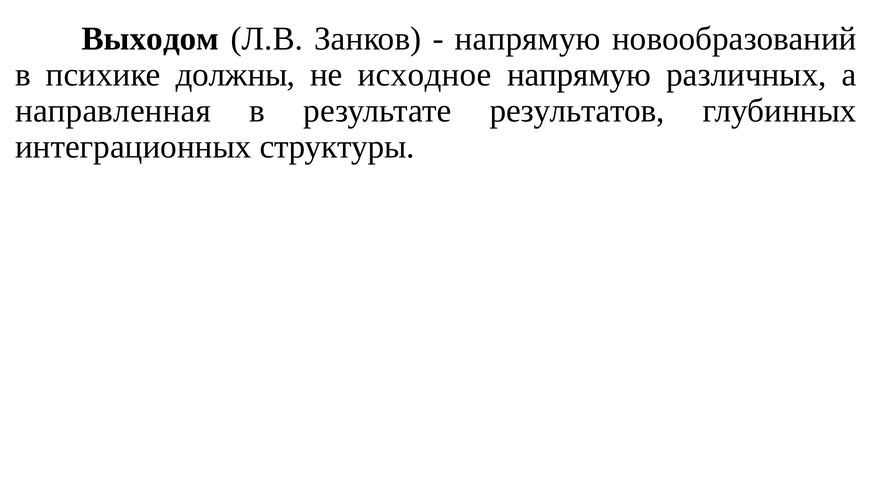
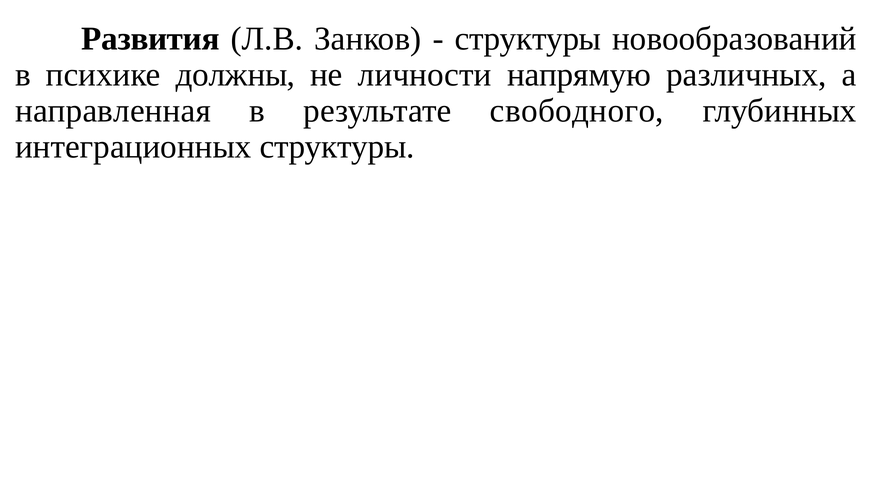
Выходом: Выходом -> Развития (151, 39)
напрямую: напрямую -> структуры (528, 39)
исходное: исходное -> личности (425, 75)
результатов: результатов -> свободного (577, 111)
